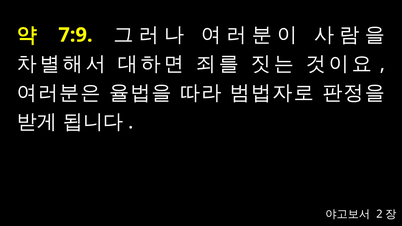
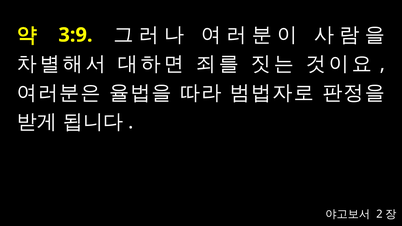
7:9: 7:9 -> 3:9 (75, 35)
